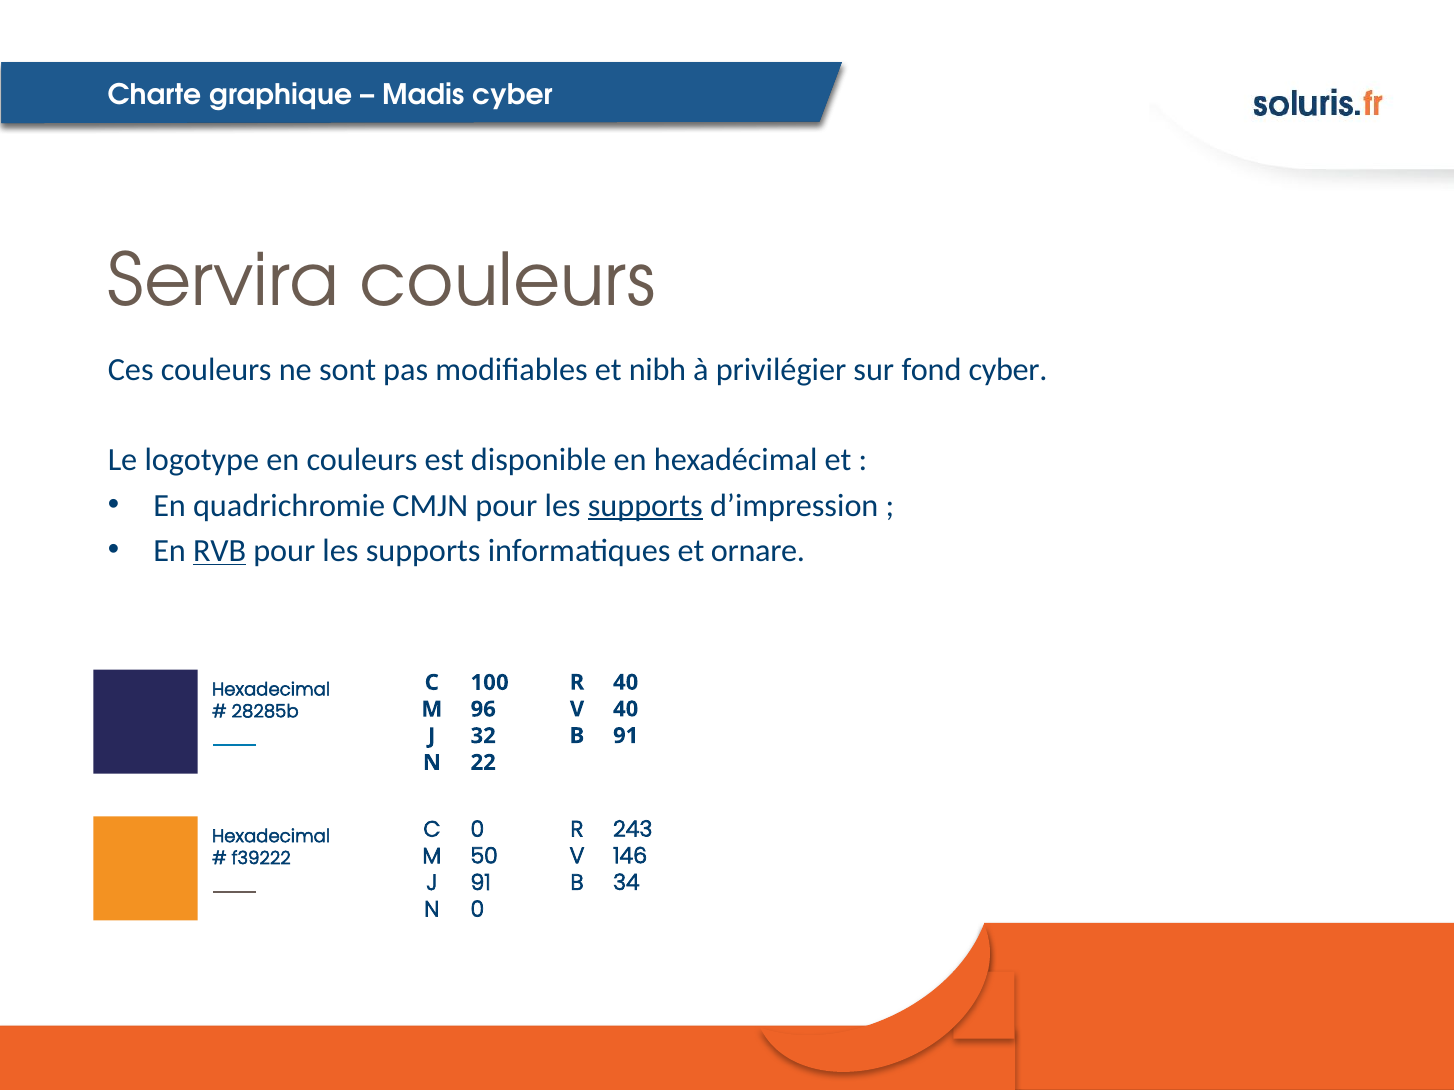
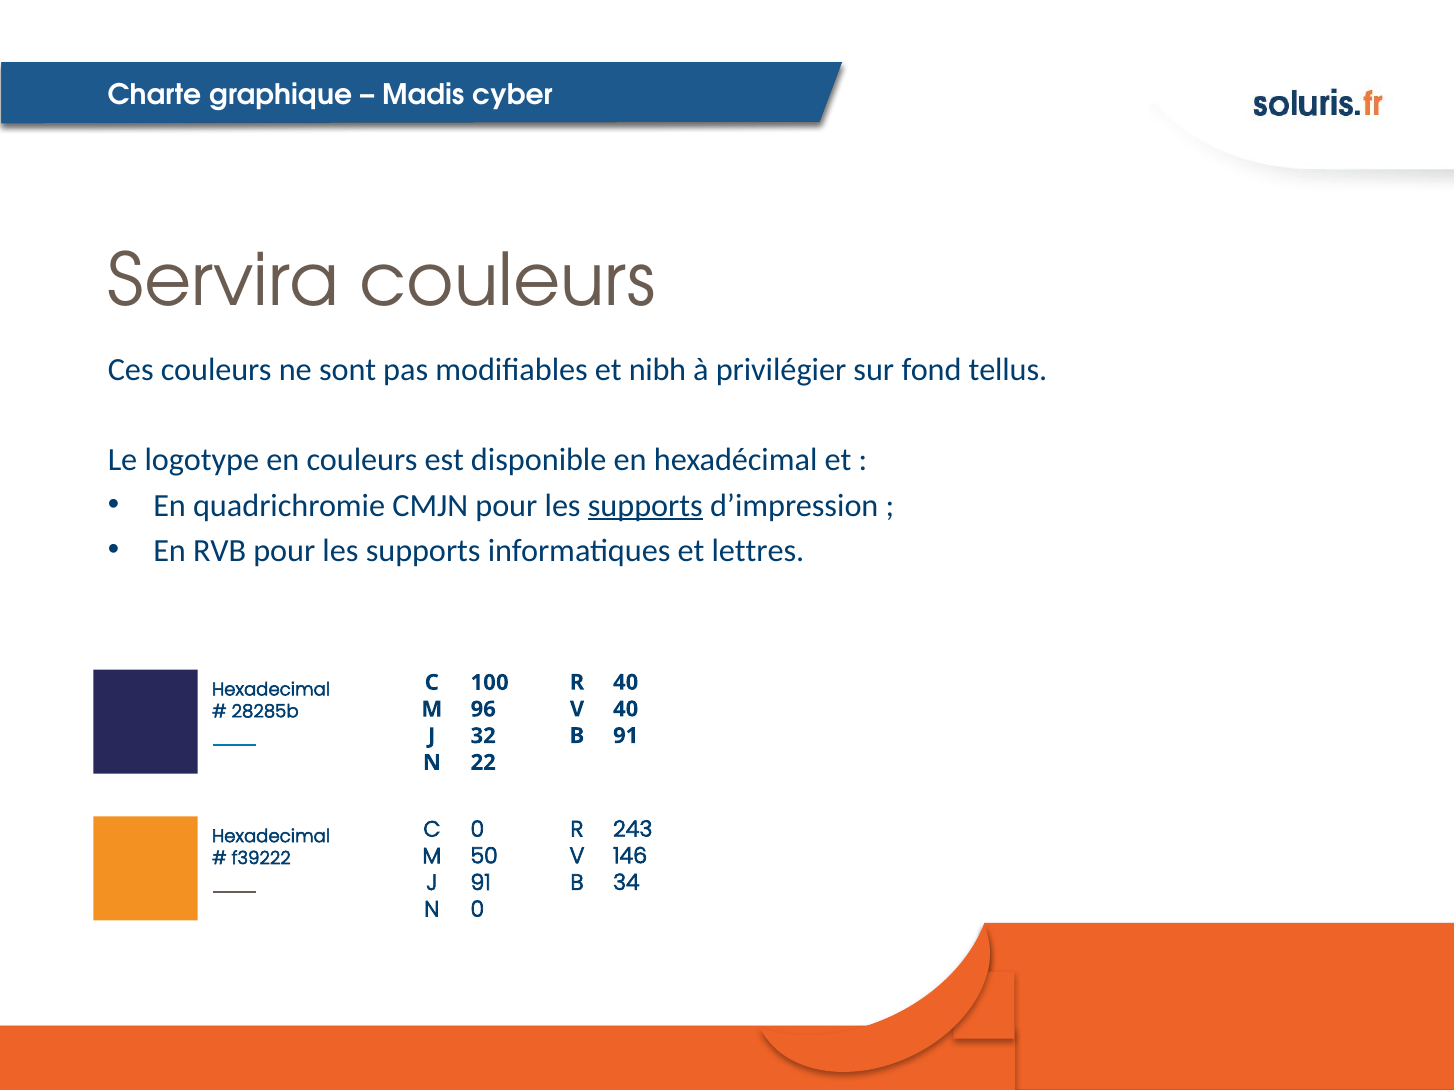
fond cyber: cyber -> tellus (1008, 370)
RVB underline: present -> none (220, 551)
ornare: ornare -> lettres (758, 551)
